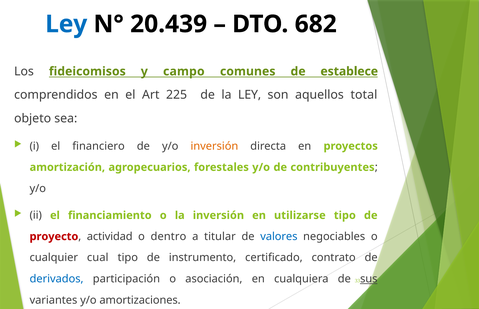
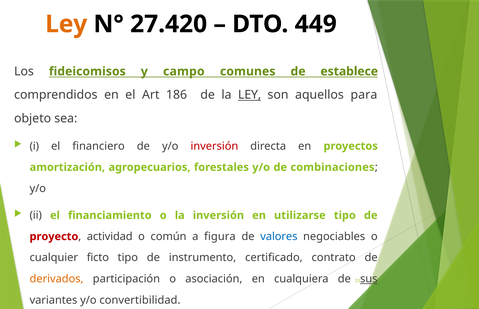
Ley colour: blue -> orange (66, 24)
20.439: 20.439 -> 27.420 (169, 24)
682: 682 -> 449 (316, 24)
225: 225 -> 186 (177, 95)
LEY underline: none -> present (250, 95)
total: total -> para (364, 95)
inversión colour: orange -> red (214, 146)
contribuyentes: contribuyentes -> combinaciones (332, 168)
dentro: dentro -> común (169, 237)
titular: titular -> figura (220, 237)
cual: cual -> ficto (98, 258)
derivados colour: blue -> orange (57, 279)
amortizaciones: amortizaciones -> convertibilidad (140, 301)
